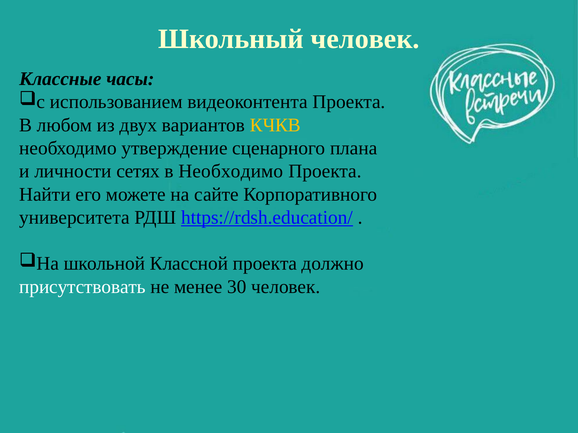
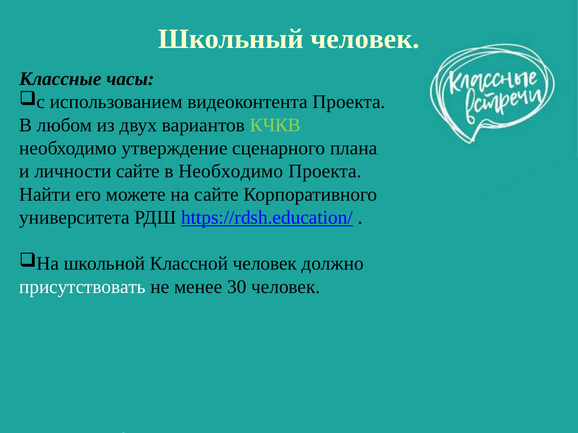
КЧКВ colour: yellow -> light green (275, 125)
личности сетях: сетях -> сайте (138, 171)
Классной проекта: проекта -> человек (265, 264)
